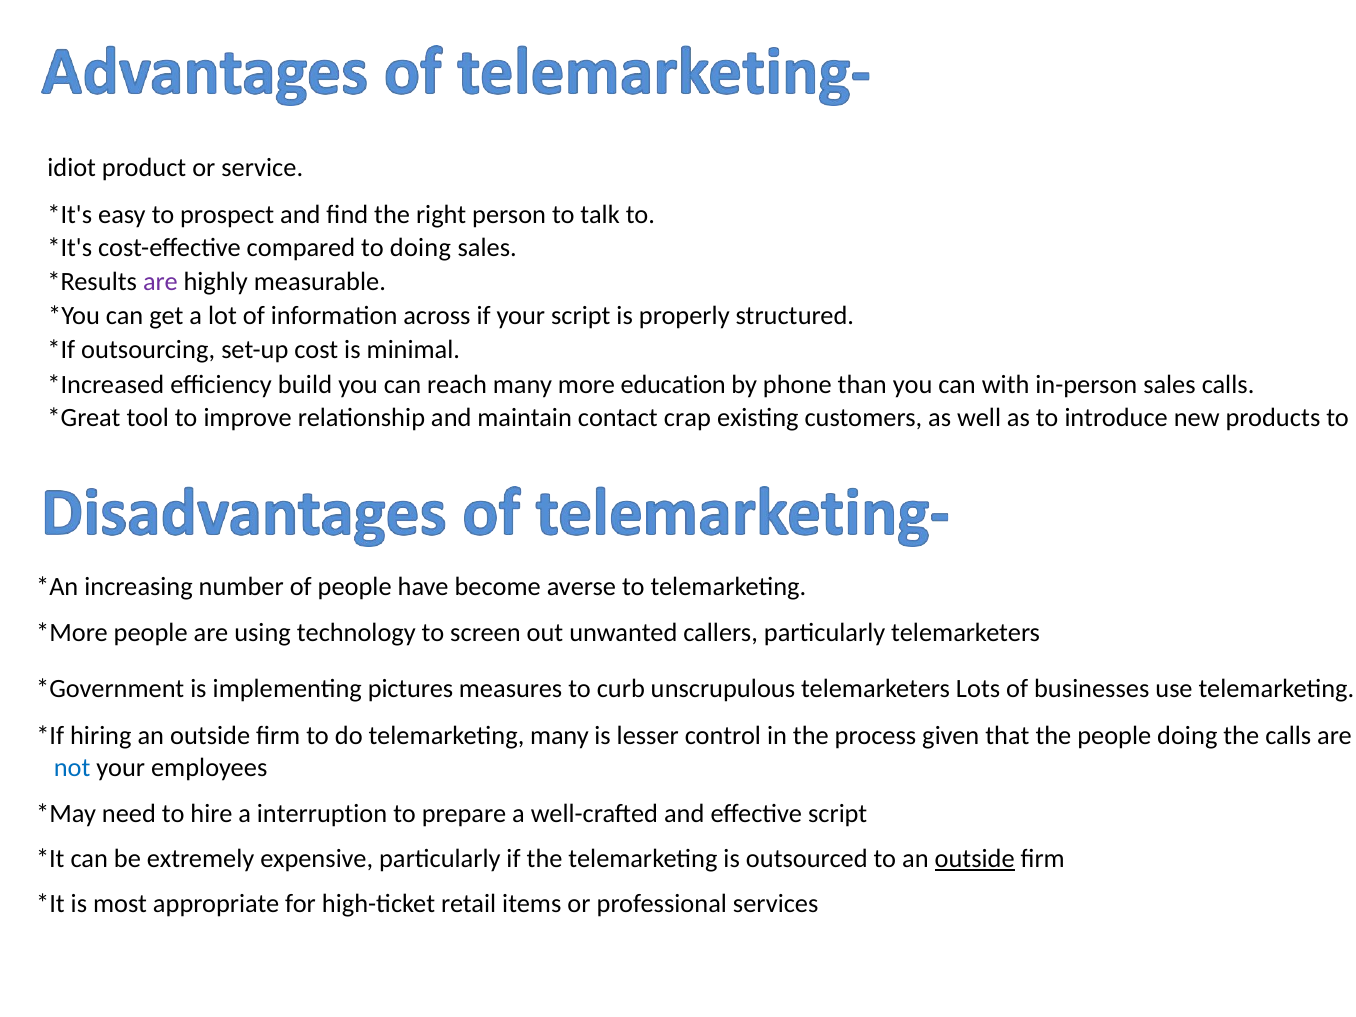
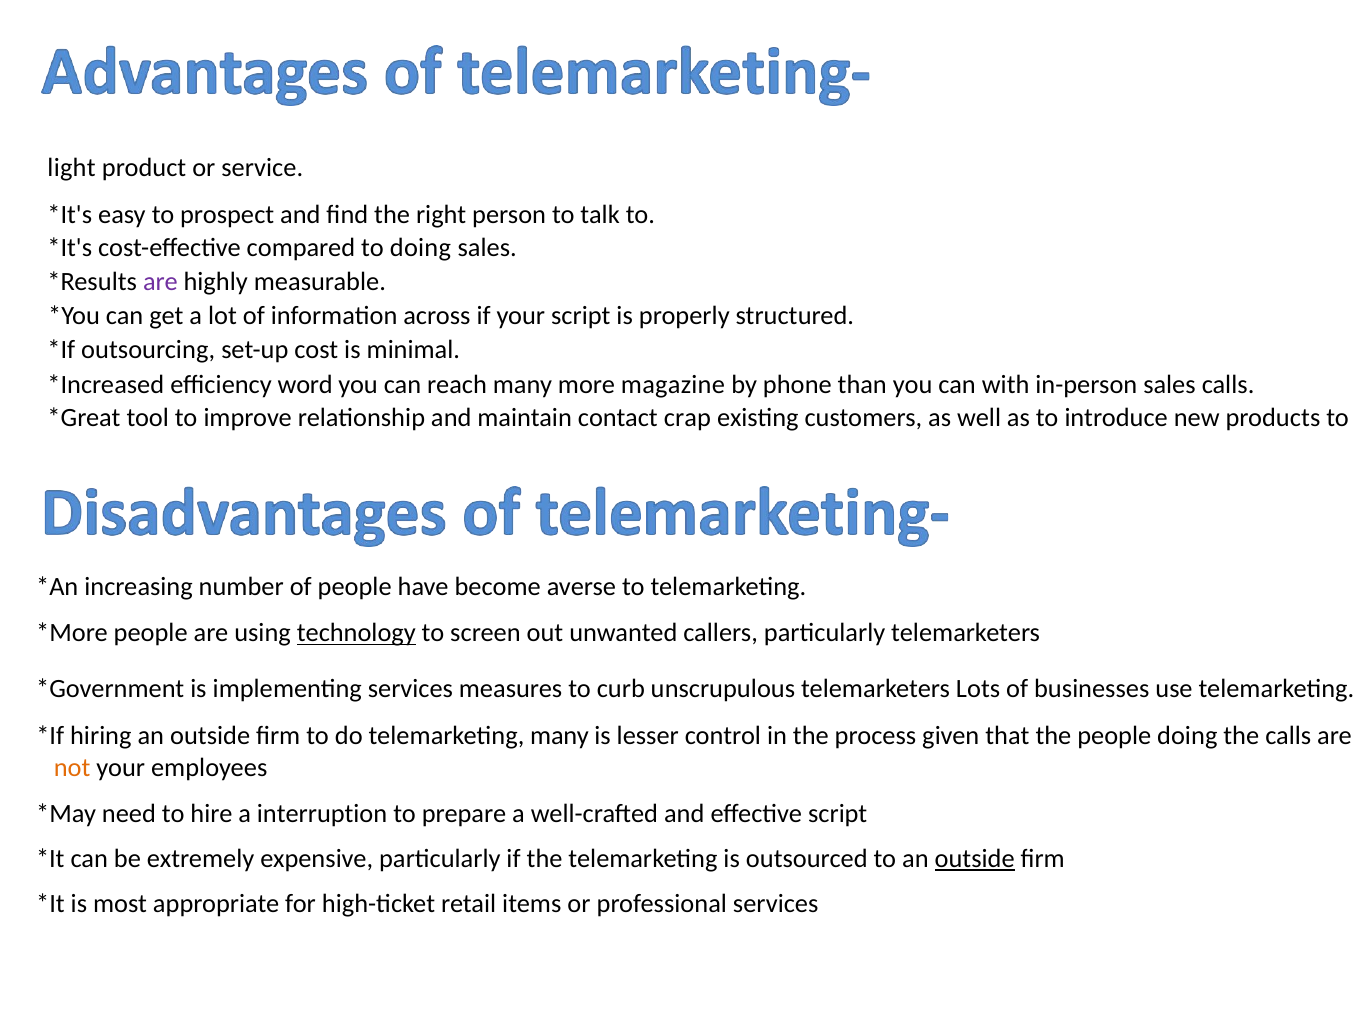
idiot: idiot -> light (72, 167)
build: build -> word (305, 384)
education: education -> magazine (673, 384)
technology underline: none -> present (356, 633)
implementing pictures: pictures -> services (410, 689)
not colour: blue -> orange (72, 767)
